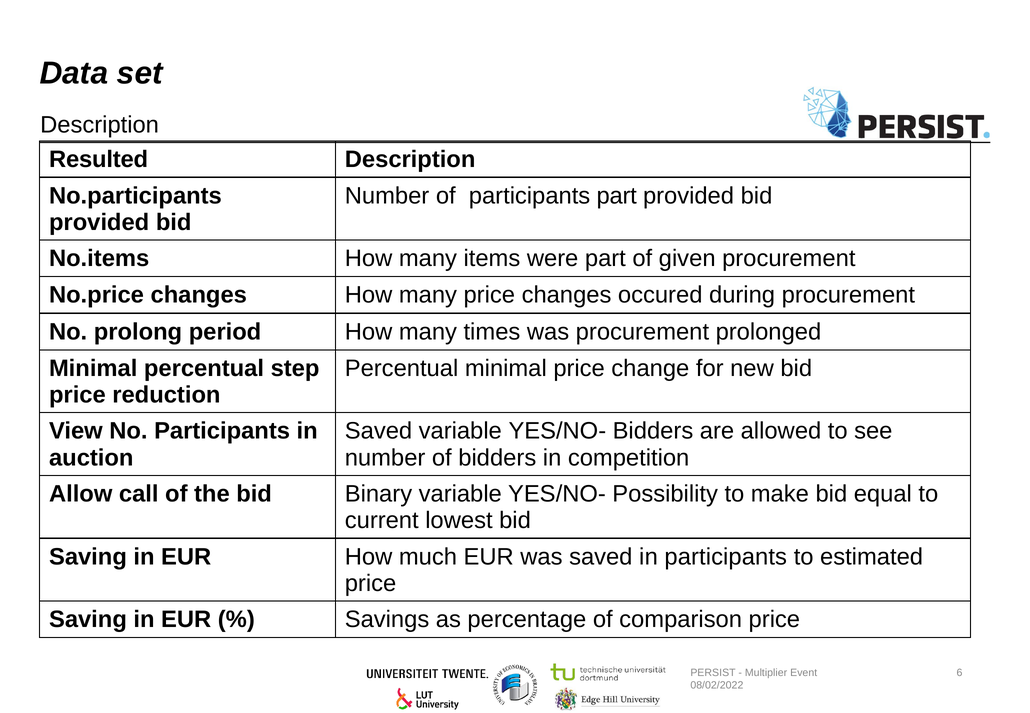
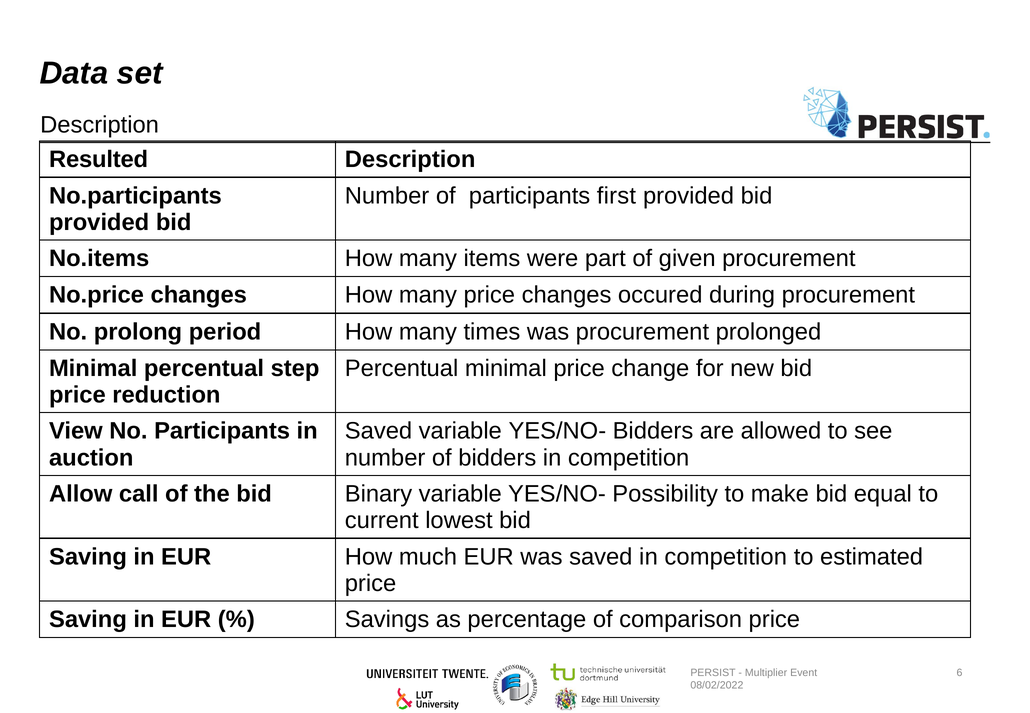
participants part: part -> first (616, 196)
saved in participants: participants -> competition (726, 557)
